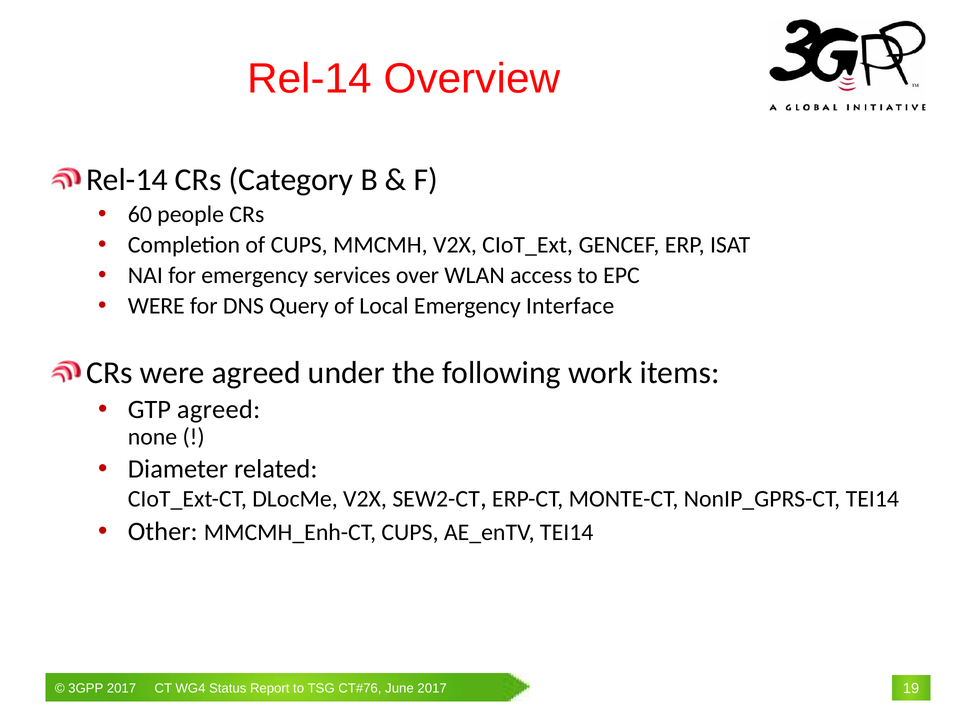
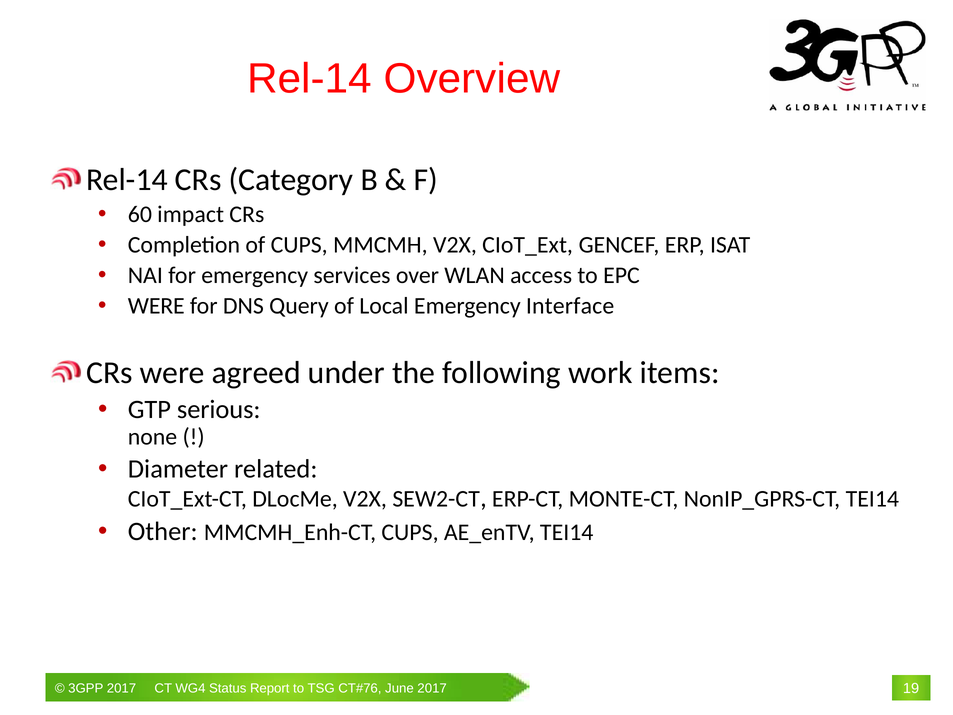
people: people -> impact (191, 214)
GTP agreed: agreed -> serious (219, 409)
